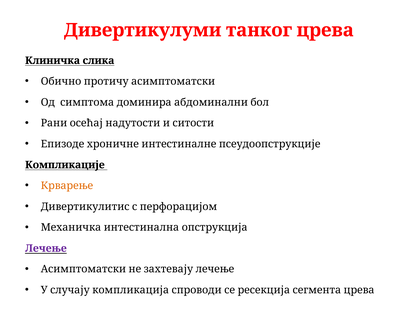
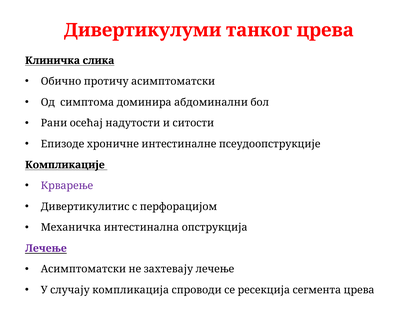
Крварење colour: orange -> purple (67, 186)
